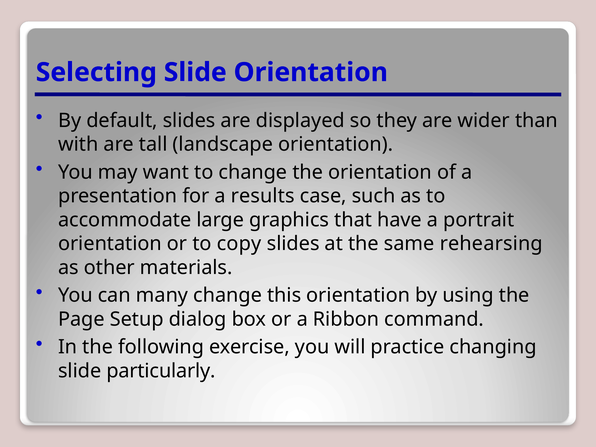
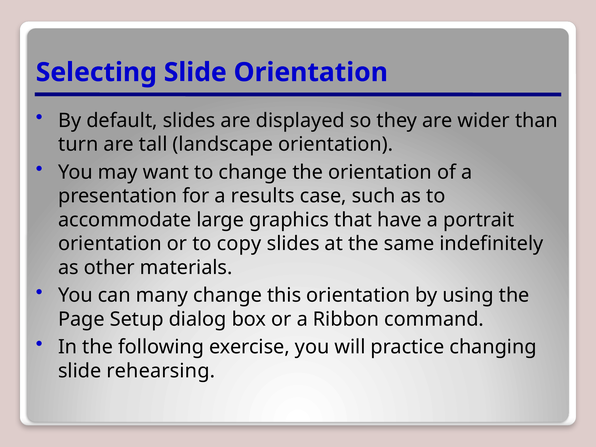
with: with -> turn (78, 144)
rehearsing: rehearsing -> indefinitely (491, 244)
particularly: particularly -> rehearsing (161, 371)
